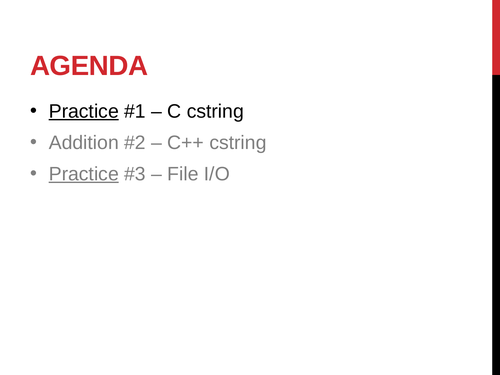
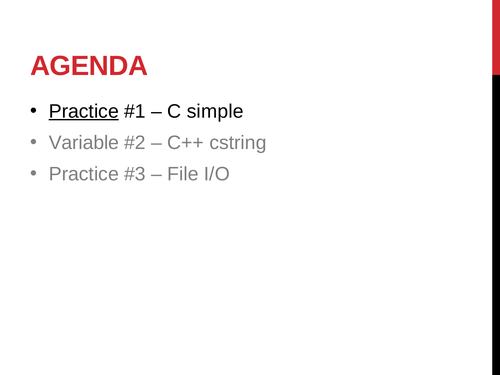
C cstring: cstring -> simple (215, 111)
Addition: Addition -> Variable (84, 143)
Practice underline: present -> none (84, 174)
